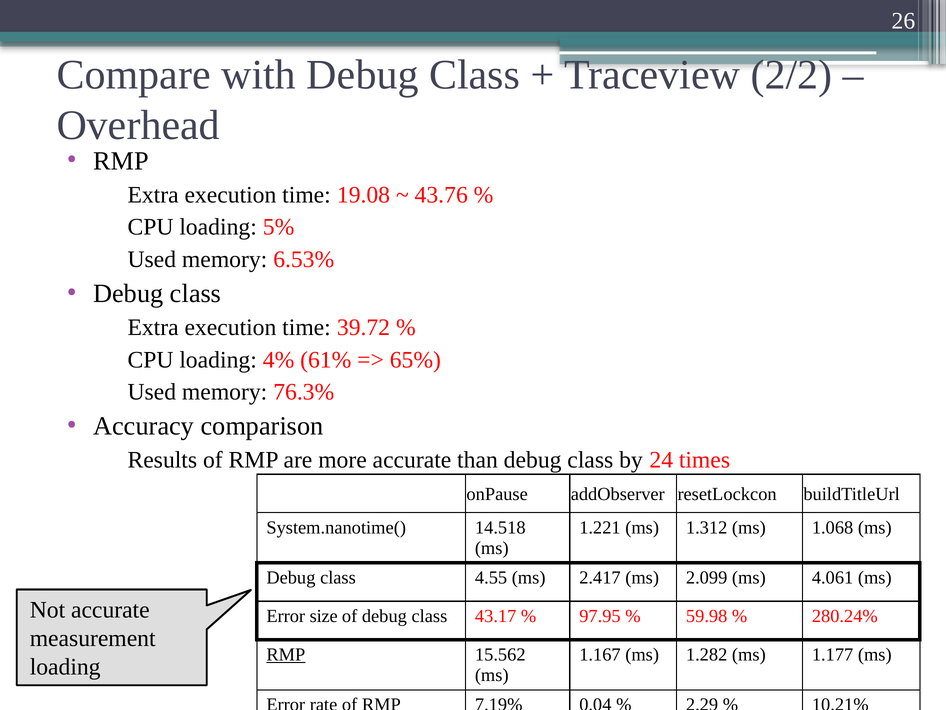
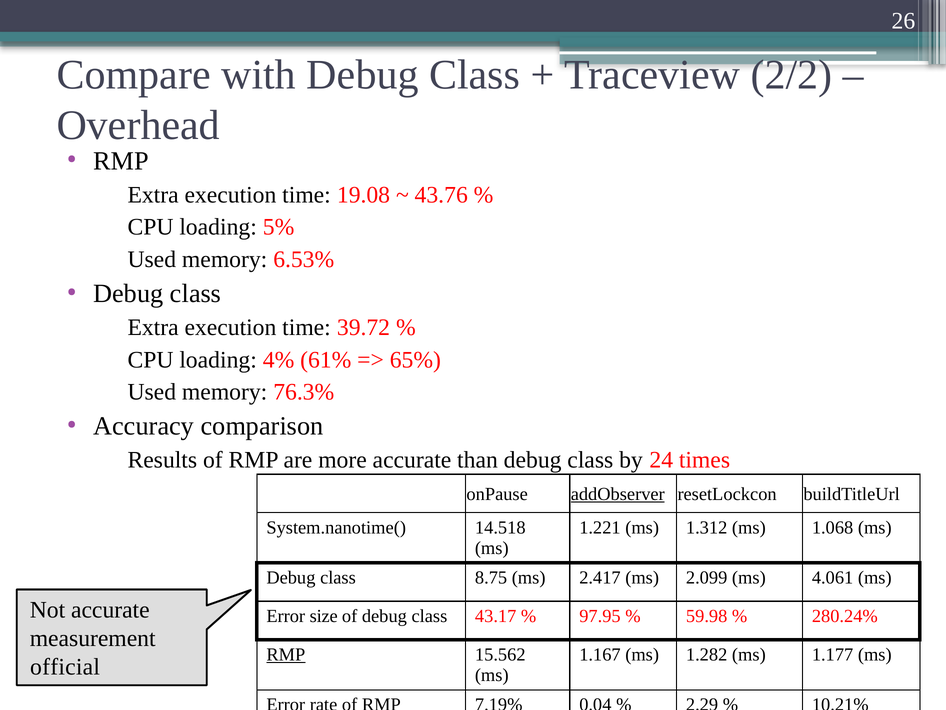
addObserver underline: none -> present (618, 494)
4.55: 4.55 -> 8.75 (491, 578)
loading: loading -> official (65, 667)
